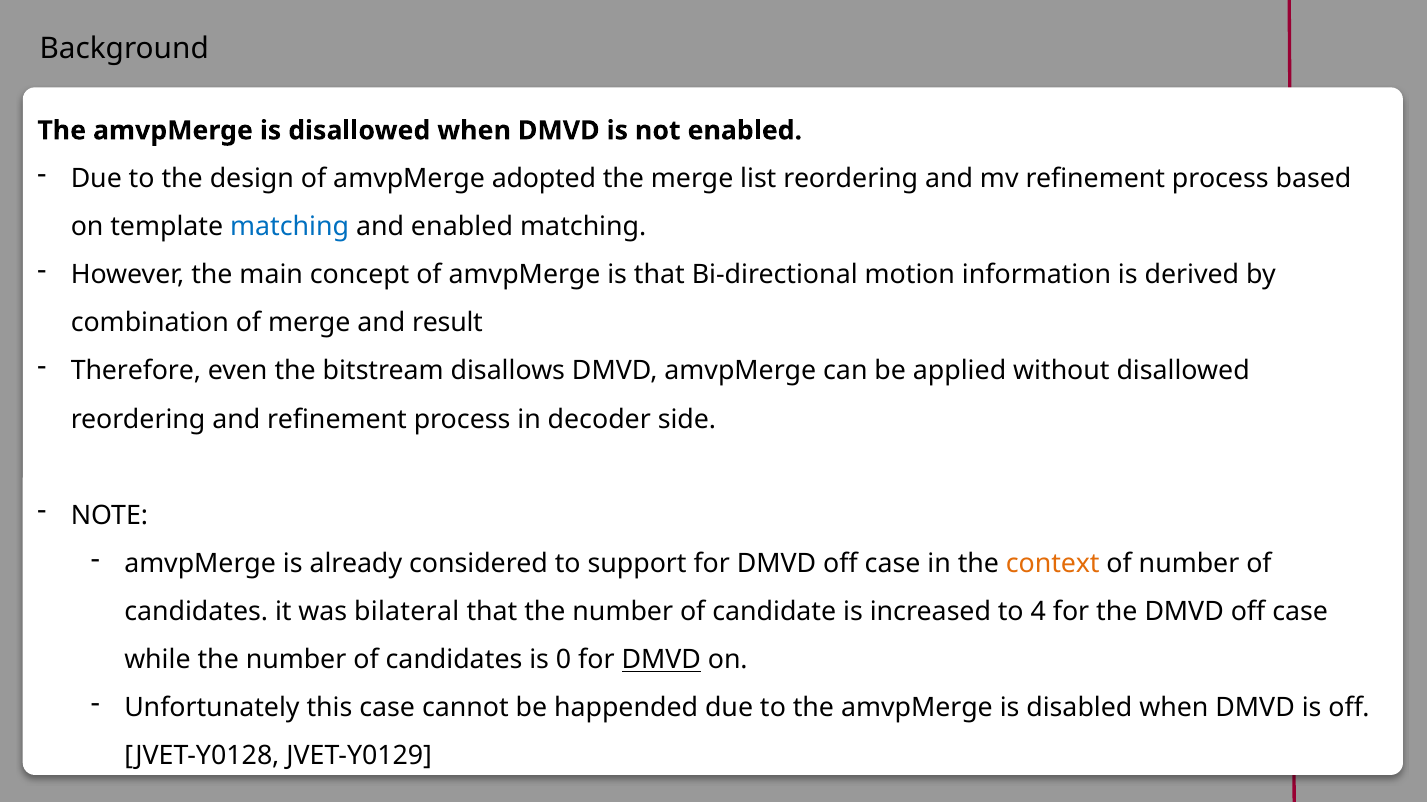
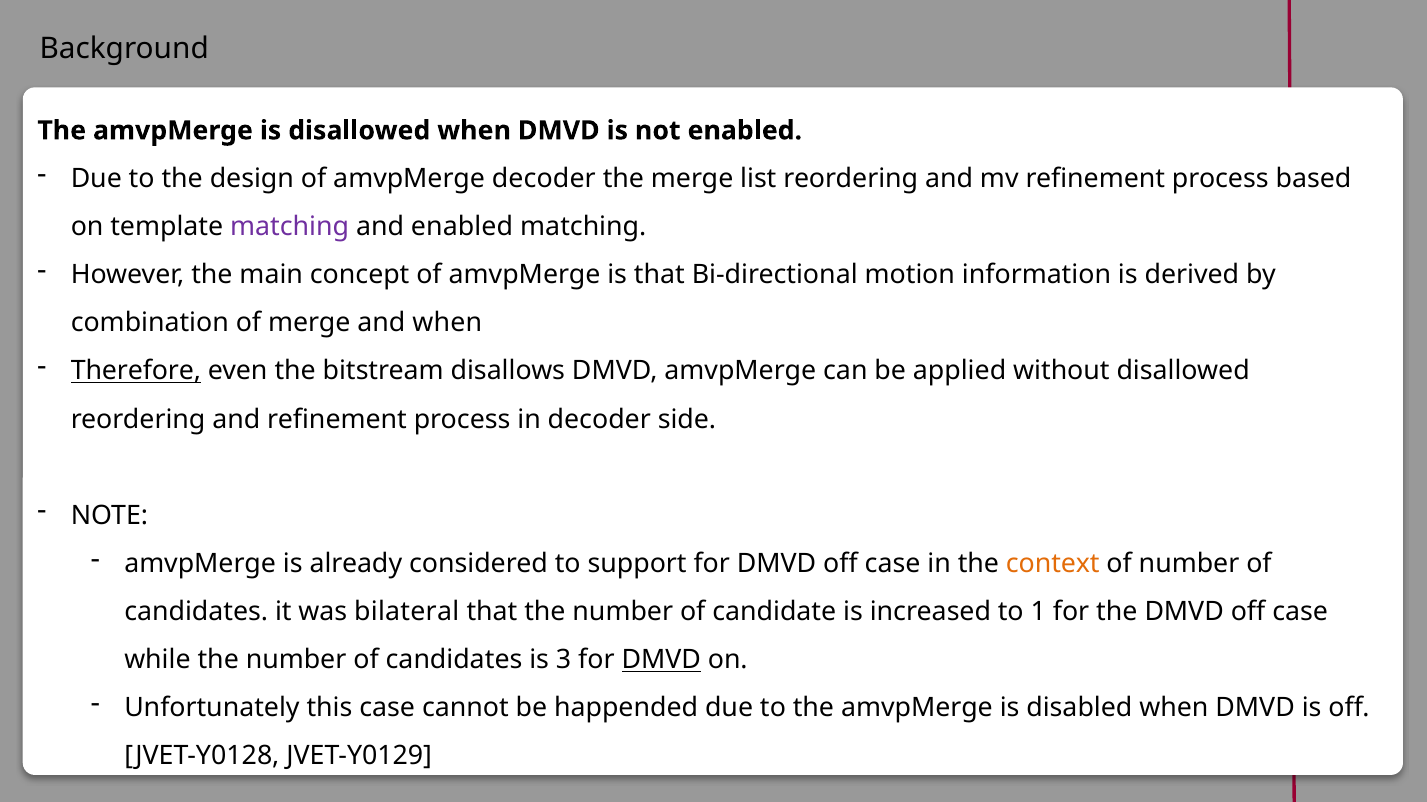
amvpMerge adopted: adopted -> decoder (544, 179)
matching colour: blue -> purple (290, 227)
and result: result -> when (447, 323)
Therefore underline: none -> present (136, 371)
4: 4 -> 1 (1038, 612)
0: 0 -> 3 (564, 660)
